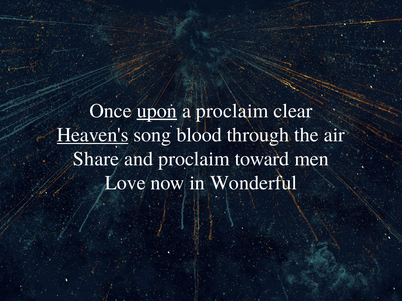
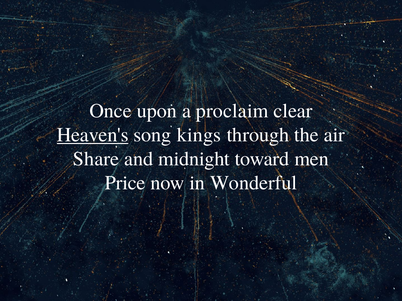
upon underline: present -> none (157, 111)
blood: blood -> kings (199, 135)
and proclaim: proclaim -> midnight (194, 159)
Love: Love -> Price (125, 183)
